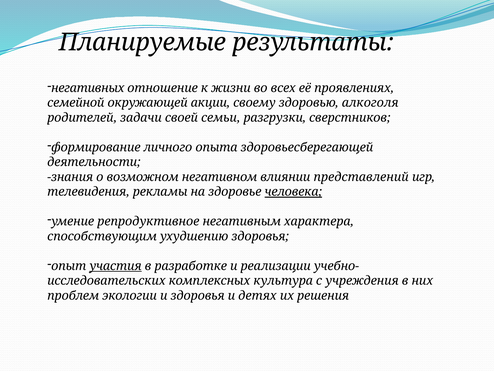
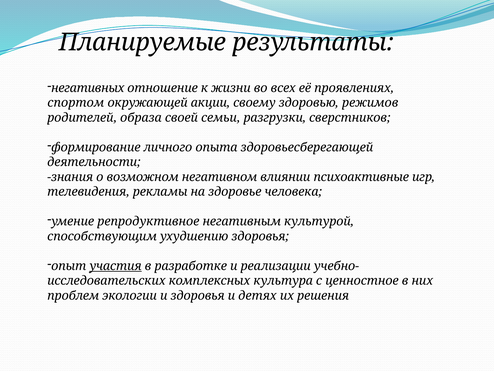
семейной: семейной -> спортом (76, 103)
алкоголя: алкоголя -> режимов (370, 103)
задачи: задачи -> образа (141, 118)
представлений: представлений -> психоактивные (361, 177)
человека underline: present -> none (293, 192)
характера: характера -> культурой (319, 221)
учреждения: учреждения -> ценностное (362, 281)
